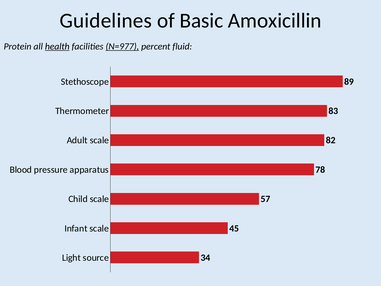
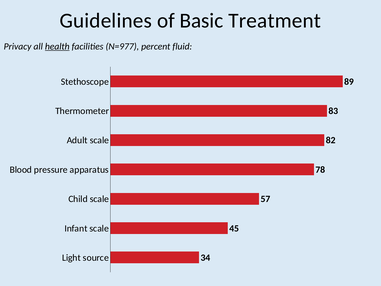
Amoxicillin: Amoxicillin -> Treatment (275, 21)
Protein: Protein -> Privacy (18, 46)
N=977 underline: present -> none (122, 46)
